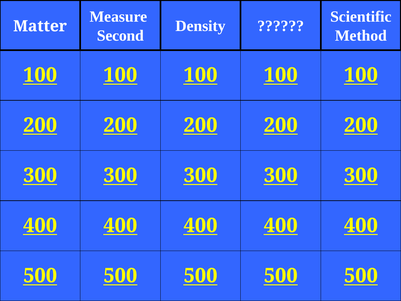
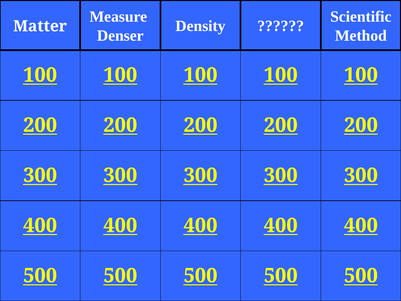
Second: Second -> Denser (120, 36)
